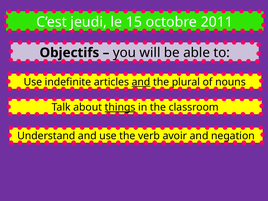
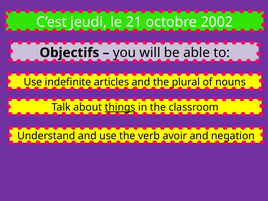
15: 15 -> 21 (134, 22)
2011: 2011 -> 2002 (217, 22)
and underline: present -> none (141, 82)
